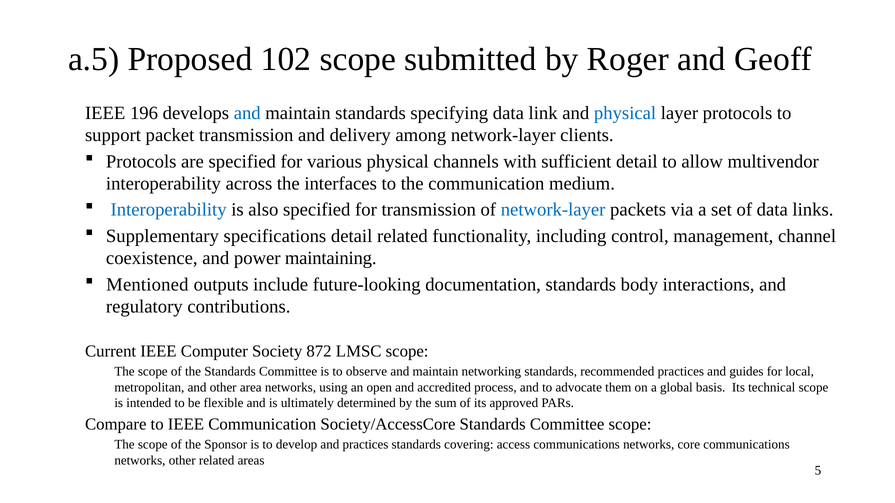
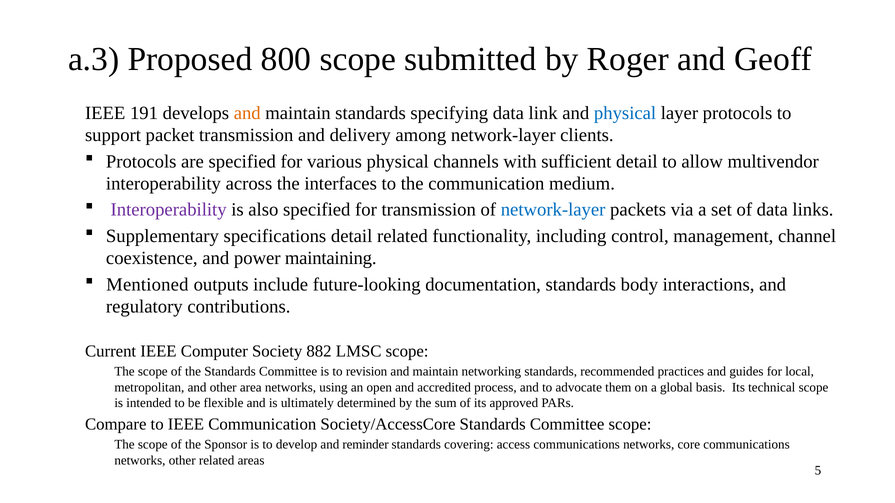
a.5: a.5 -> a.3 (94, 59)
102: 102 -> 800 (286, 59)
196: 196 -> 191 (144, 113)
and colour: blue -> orange (247, 113)
Interoperability colour: blue -> purple (169, 210)
872: 872 -> 882 (319, 352)
observe: observe -> revision (367, 372)
and practices: practices -> reminder (366, 445)
